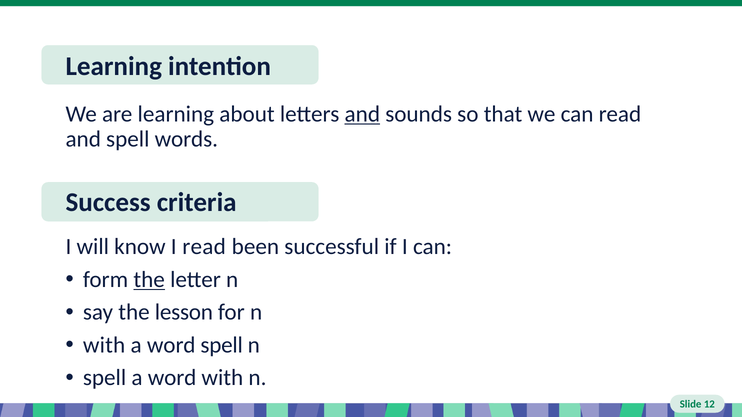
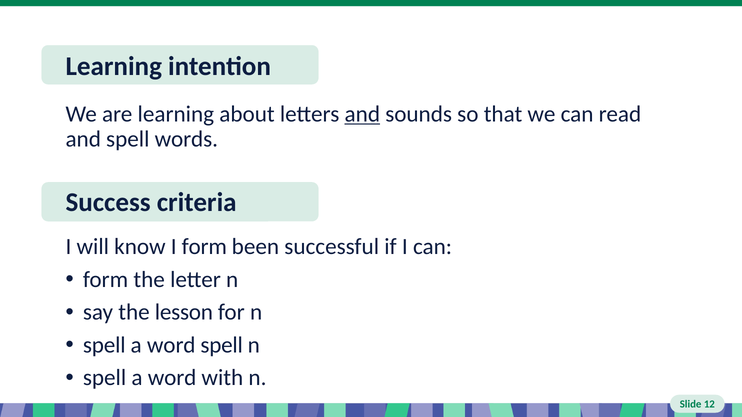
I read: read -> form (204, 247)
the underline: present -> none (149, 280)
with: with -> spell (104, 345)
